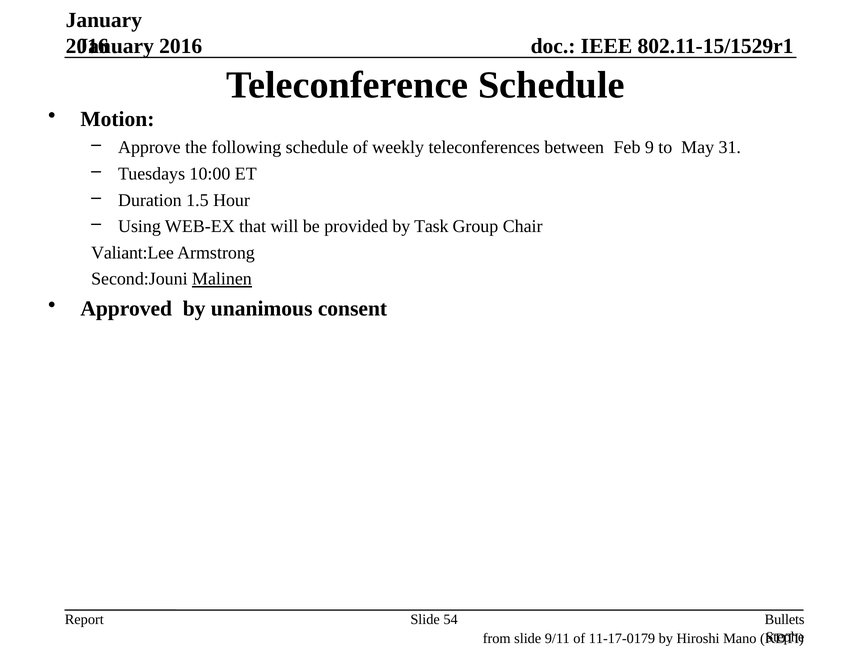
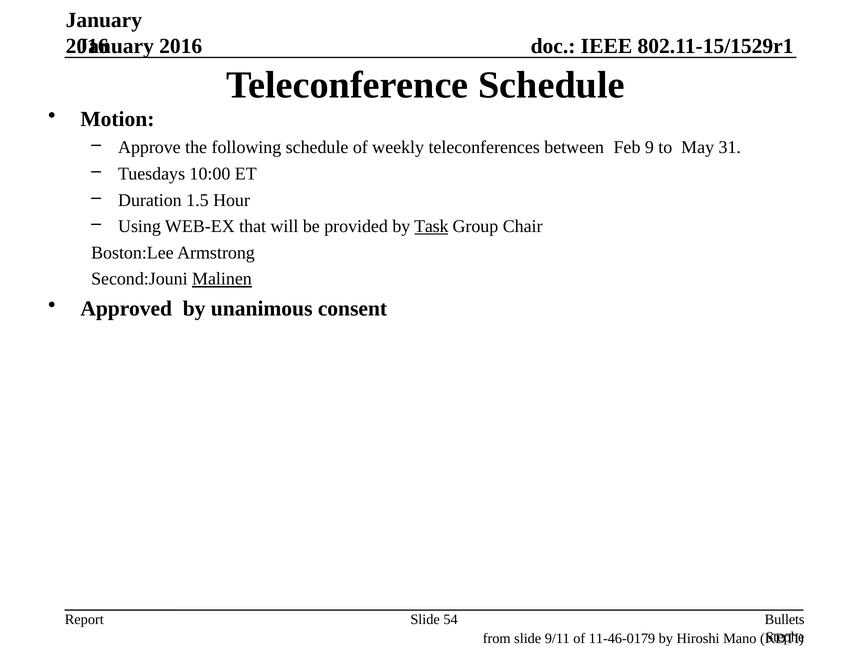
Task underline: none -> present (431, 226)
Valiant:Lee: Valiant:Lee -> Boston:Lee (132, 253)
11-17-0179: 11-17-0179 -> 11-46-0179 (622, 638)
